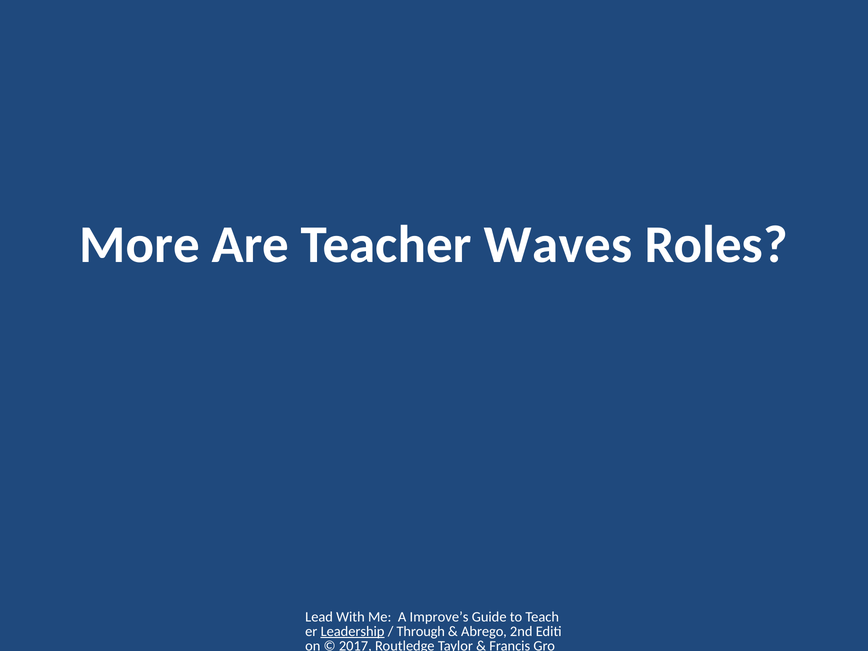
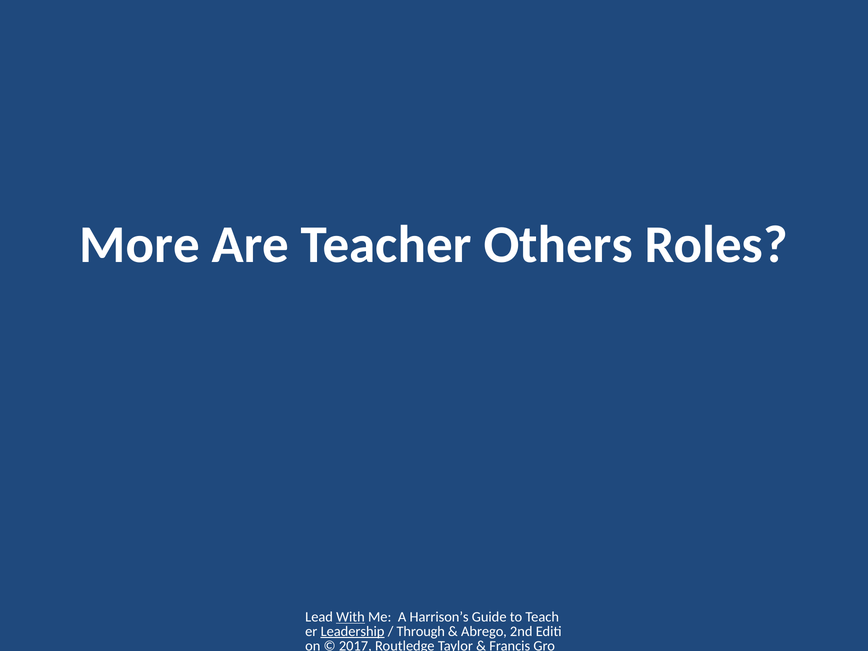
Waves: Waves -> Others (558, 245)
With underline: none -> present (350, 617)
Improve’s: Improve’s -> Harrison’s (439, 617)
